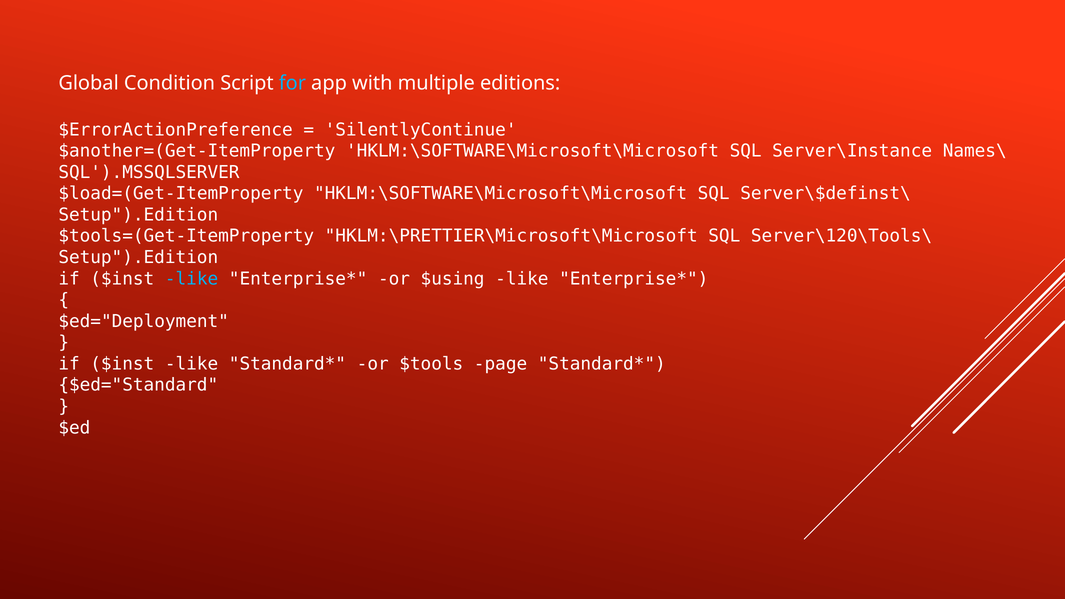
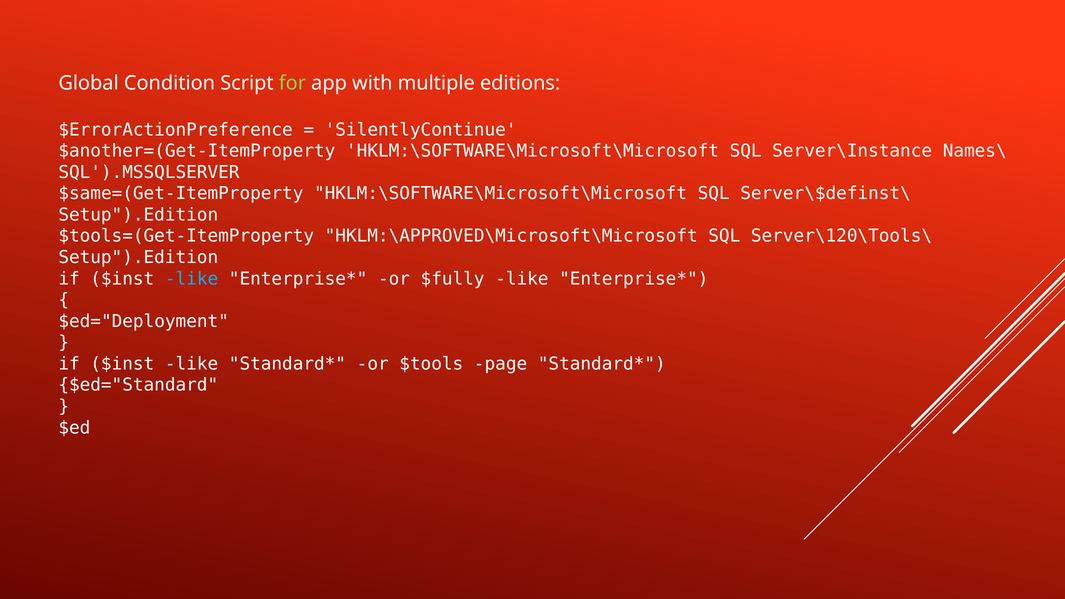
for colour: light blue -> light green (292, 83)
$load=(Get-ItemProperty: $load=(Get-ItemProperty -> $same=(Get-ItemProperty (181, 194)
HKLM:\PRETTIER\Microsoft\Microsoft: HKLM:\PRETTIER\Microsoft\Microsoft -> HKLM:\APPROVED\Microsoft\Microsoft (511, 236)
$using: $using -> $fully (453, 279)
